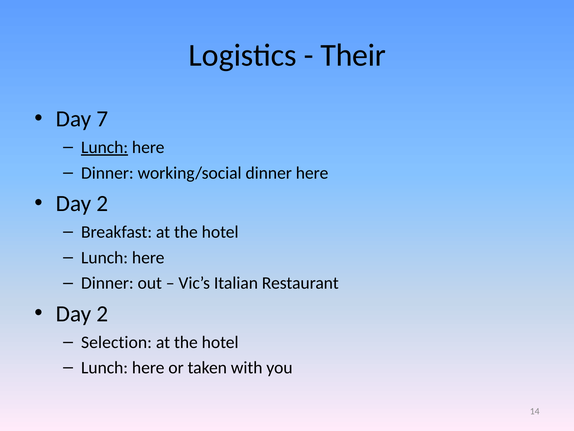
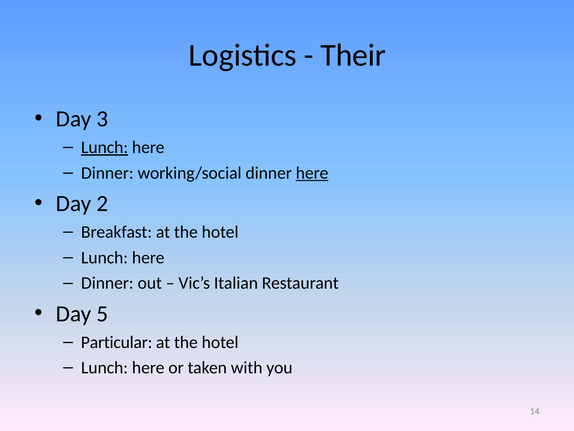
7: 7 -> 3 (102, 119)
here underline: none -> present (312, 173)
2: 2 -> 5 (102, 313)
Selection: Selection -> Particular (117, 342)
